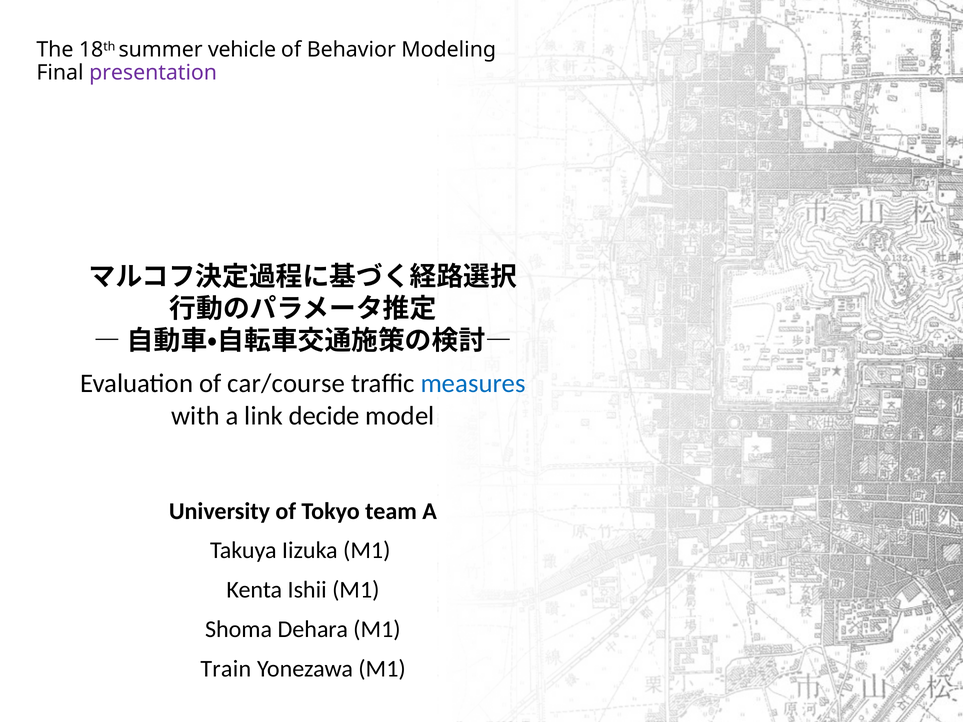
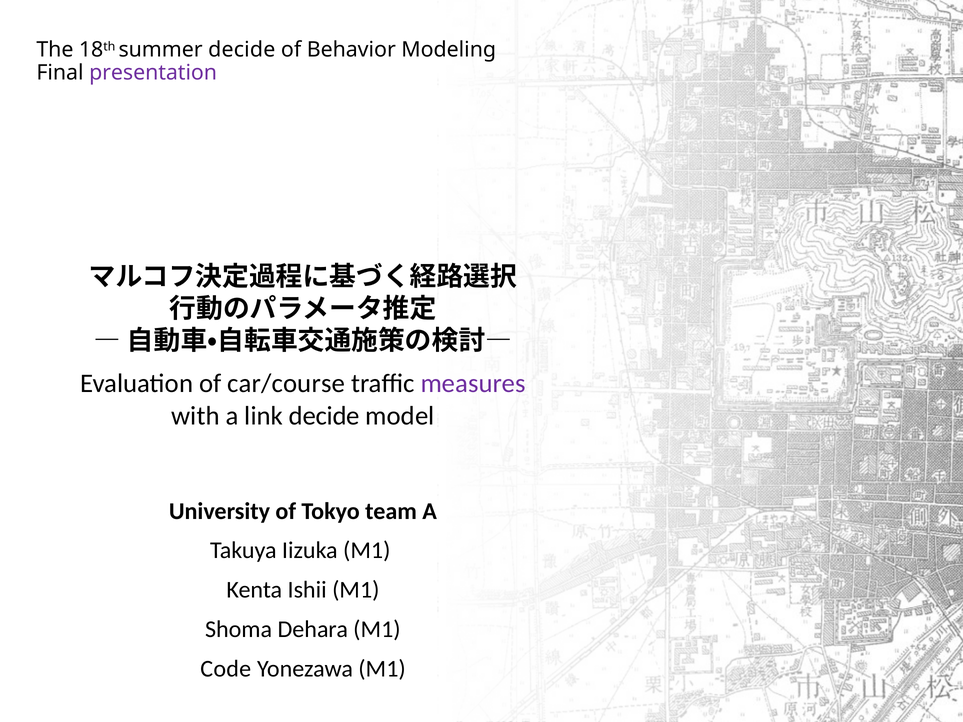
summer vehicle: vehicle -> decide (242, 50)
measures colour: blue -> purple (473, 384)
Train: Train -> Code (226, 669)
